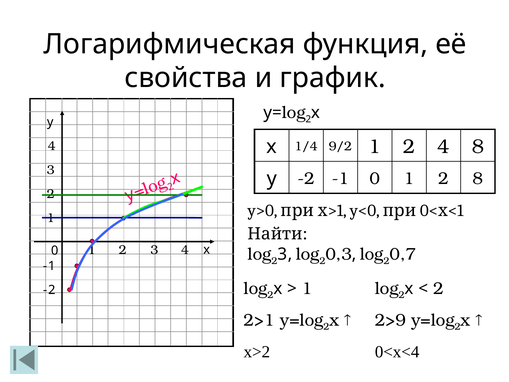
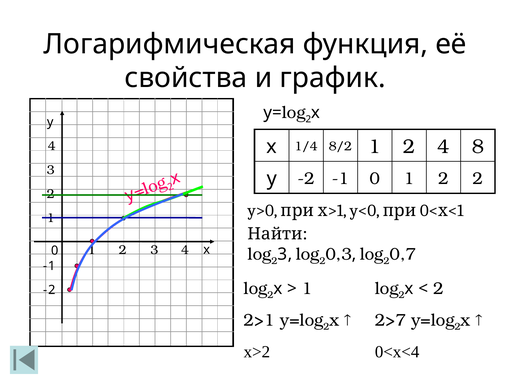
9/2: 9/2 -> 8/2 (340, 146)
2 8: 8 -> 2 (478, 178)
2>9: 2>9 -> 2>7 (390, 320)
